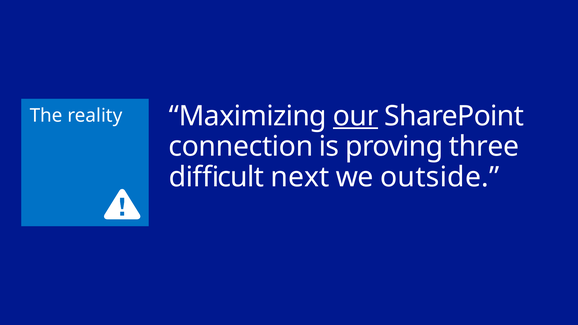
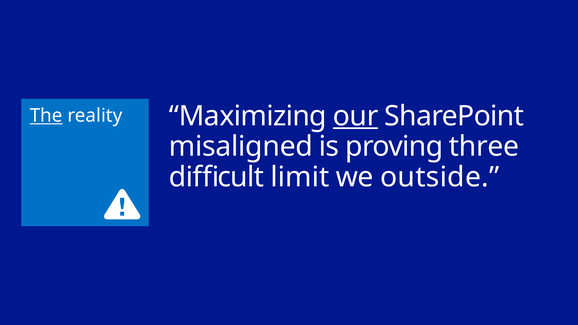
The underline: none -> present (46, 116)
connection: connection -> misaligned (241, 147)
next: next -> limit (300, 177)
